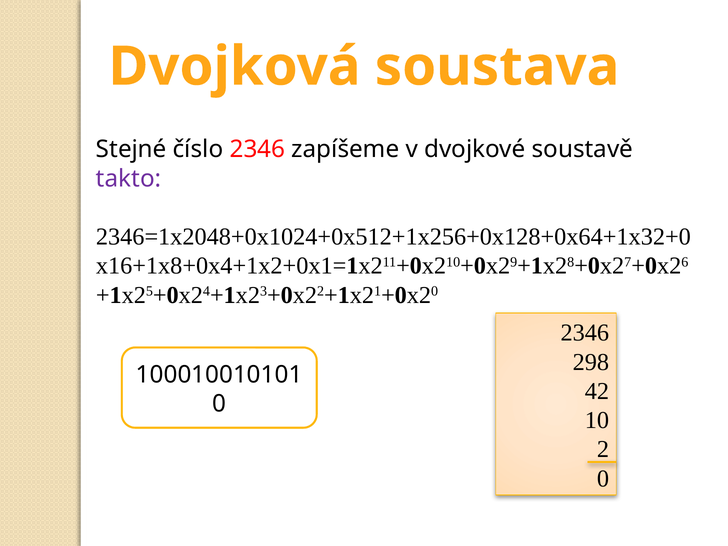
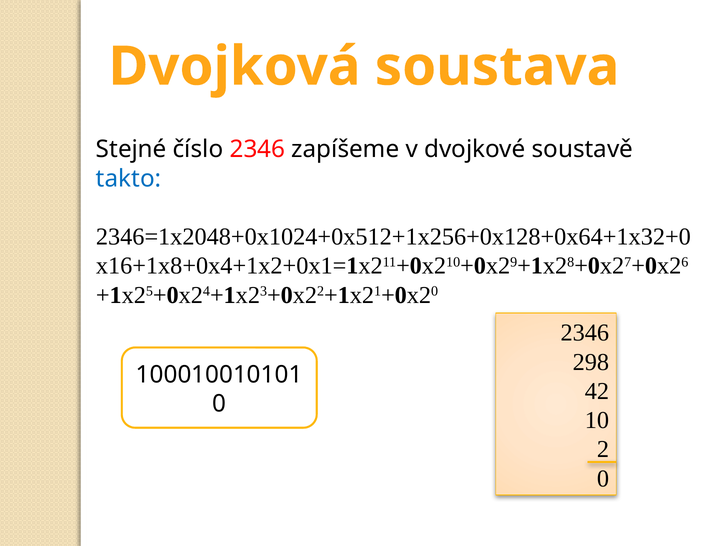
takto colour: purple -> blue (129, 179)
